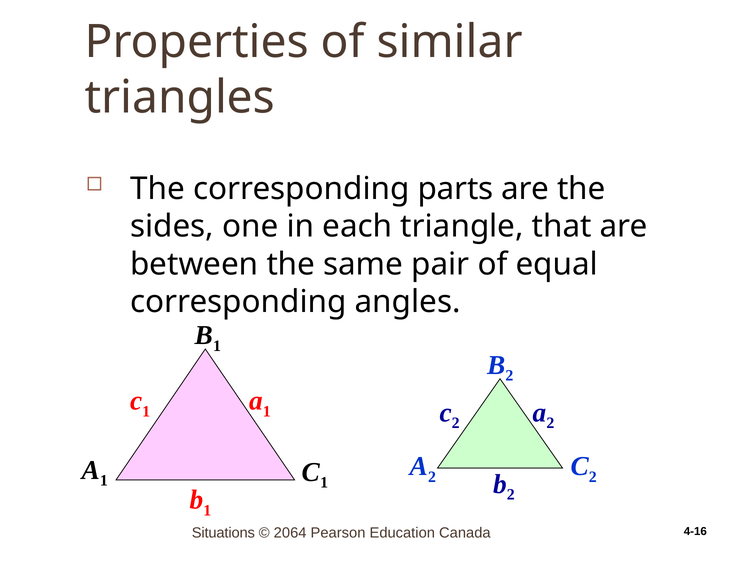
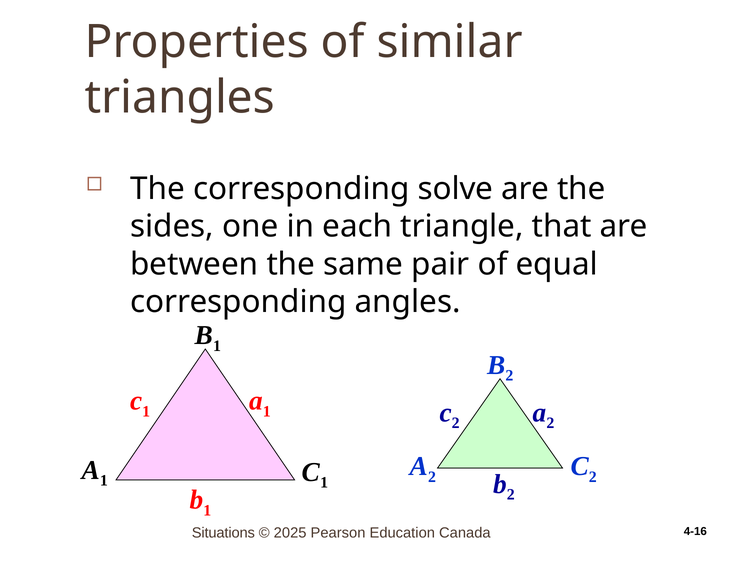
parts: parts -> solve (455, 189)
2064: 2064 -> 2025 (290, 533)
